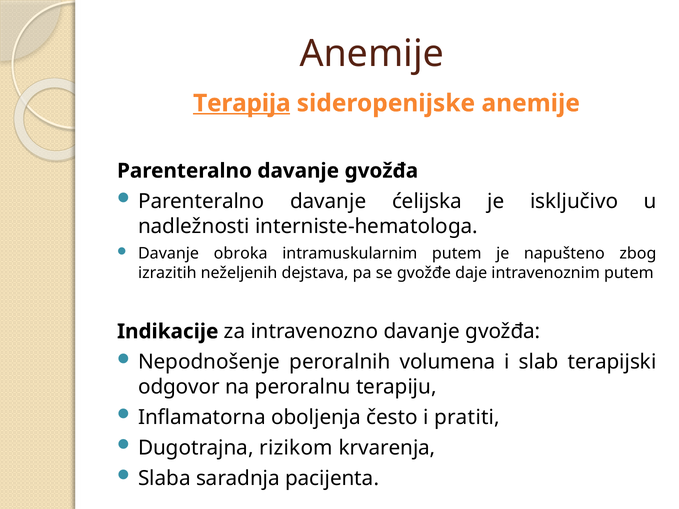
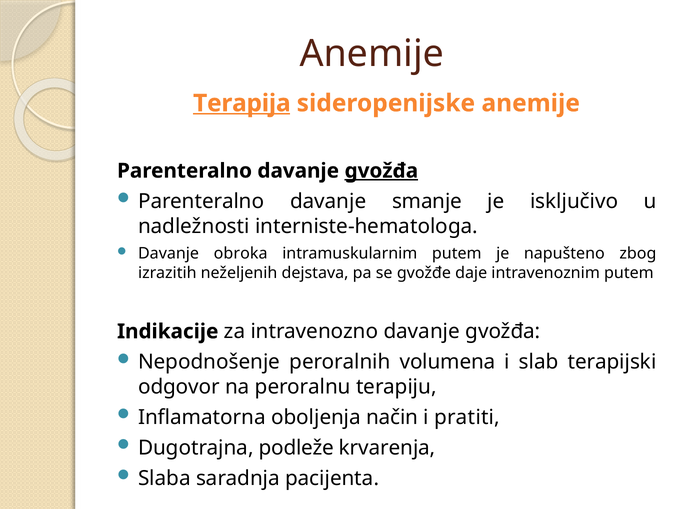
gvožđa underline: none -> present (381, 171)
ćelijska: ćelijska -> smanje (427, 201)
često: često -> način (392, 418)
rizikom: rizikom -> podleže (296, 448)
